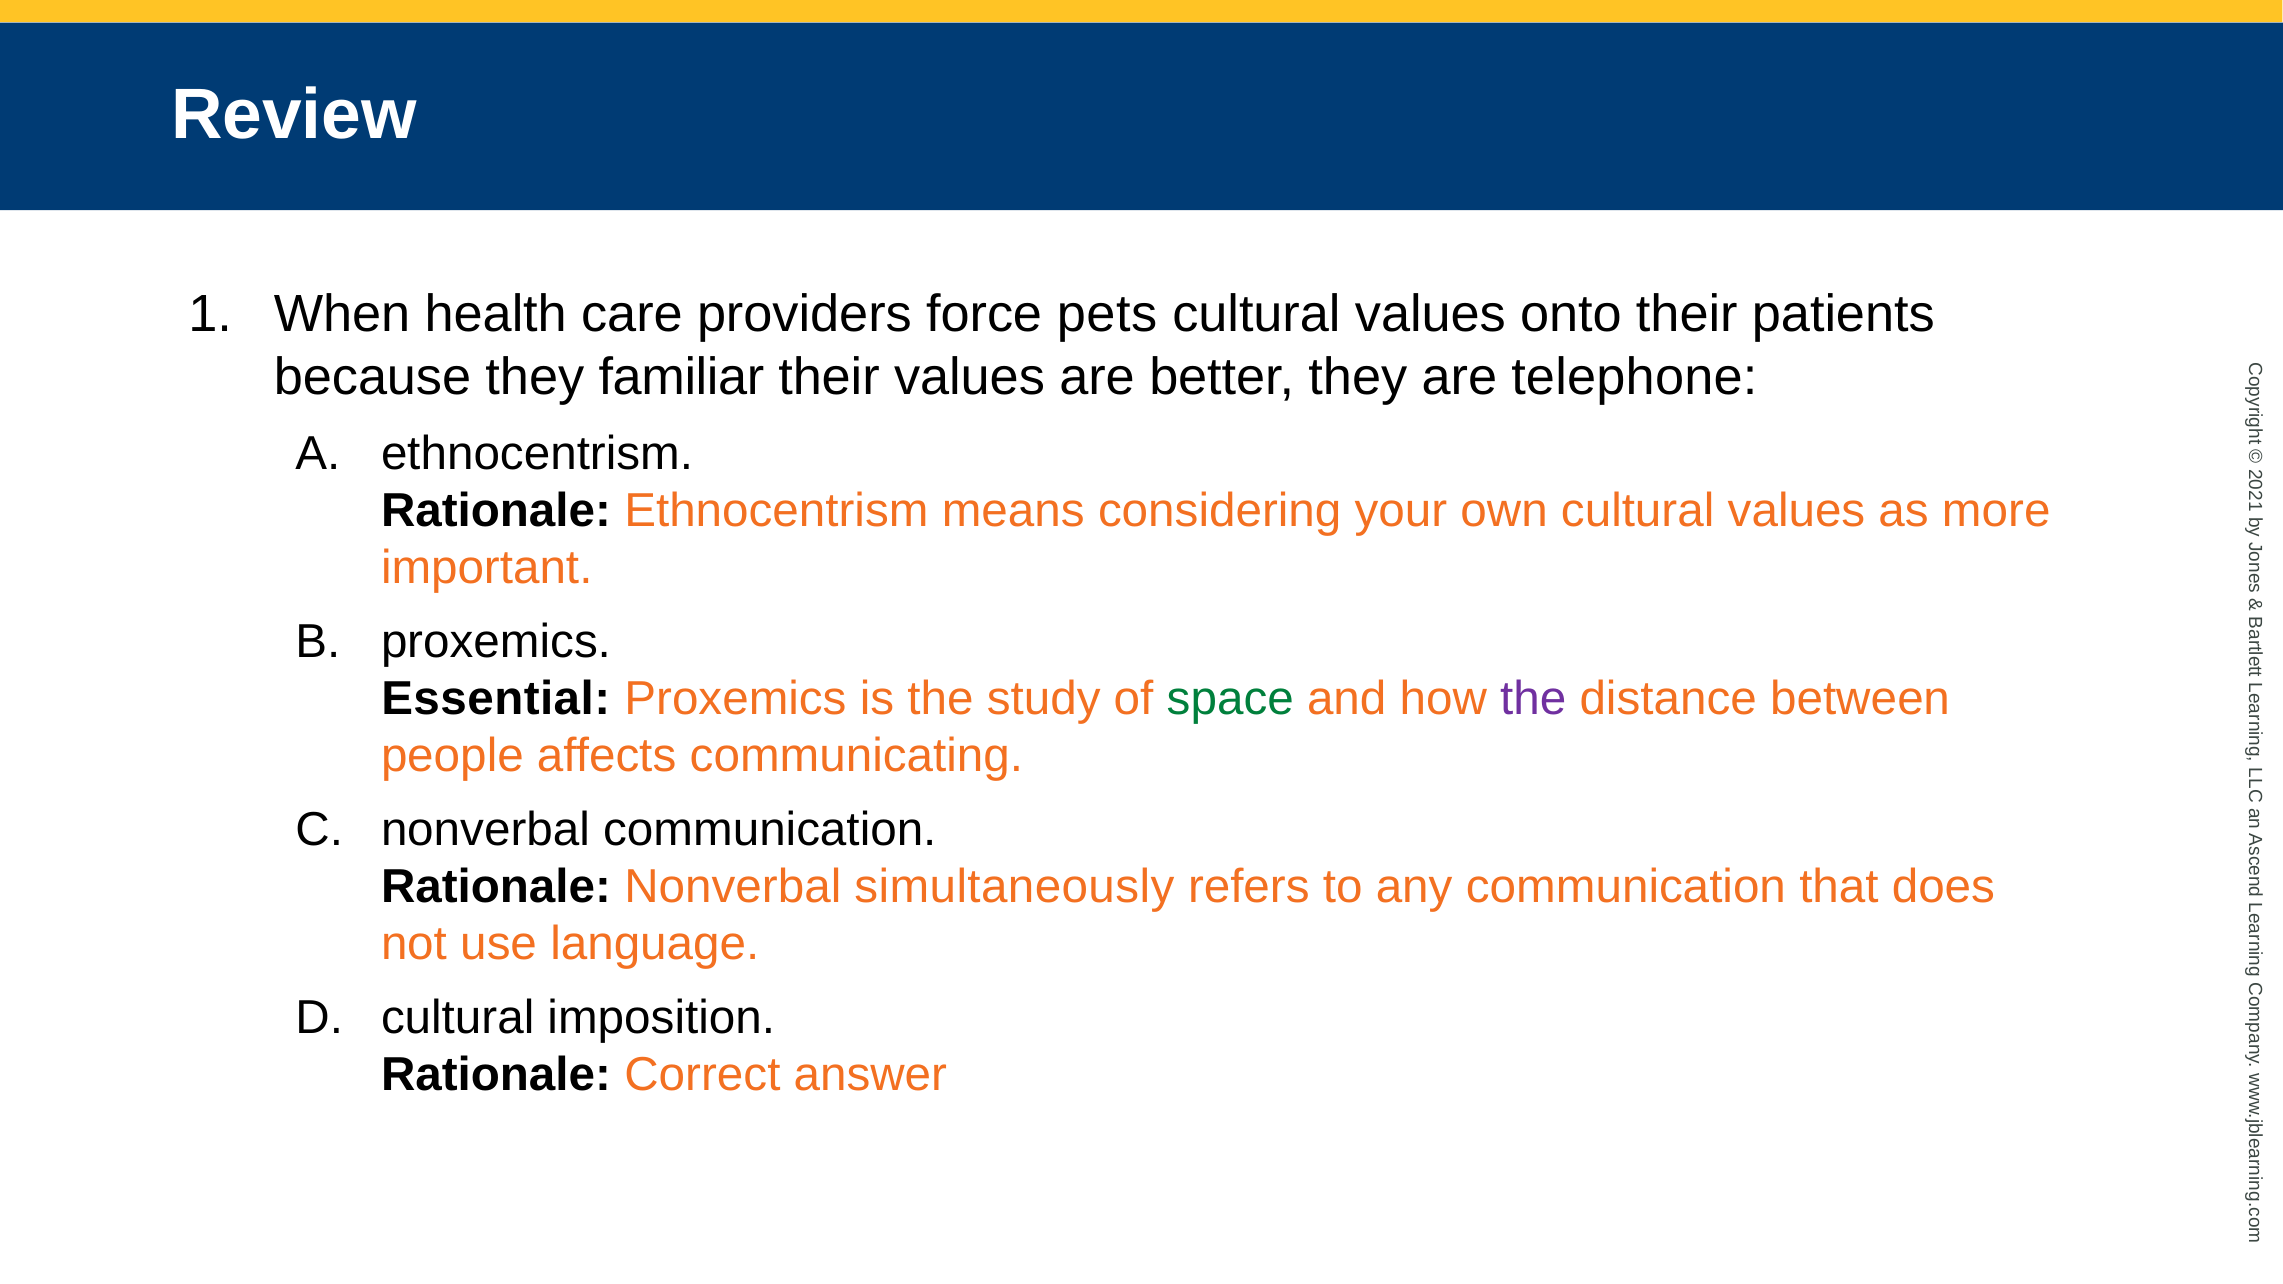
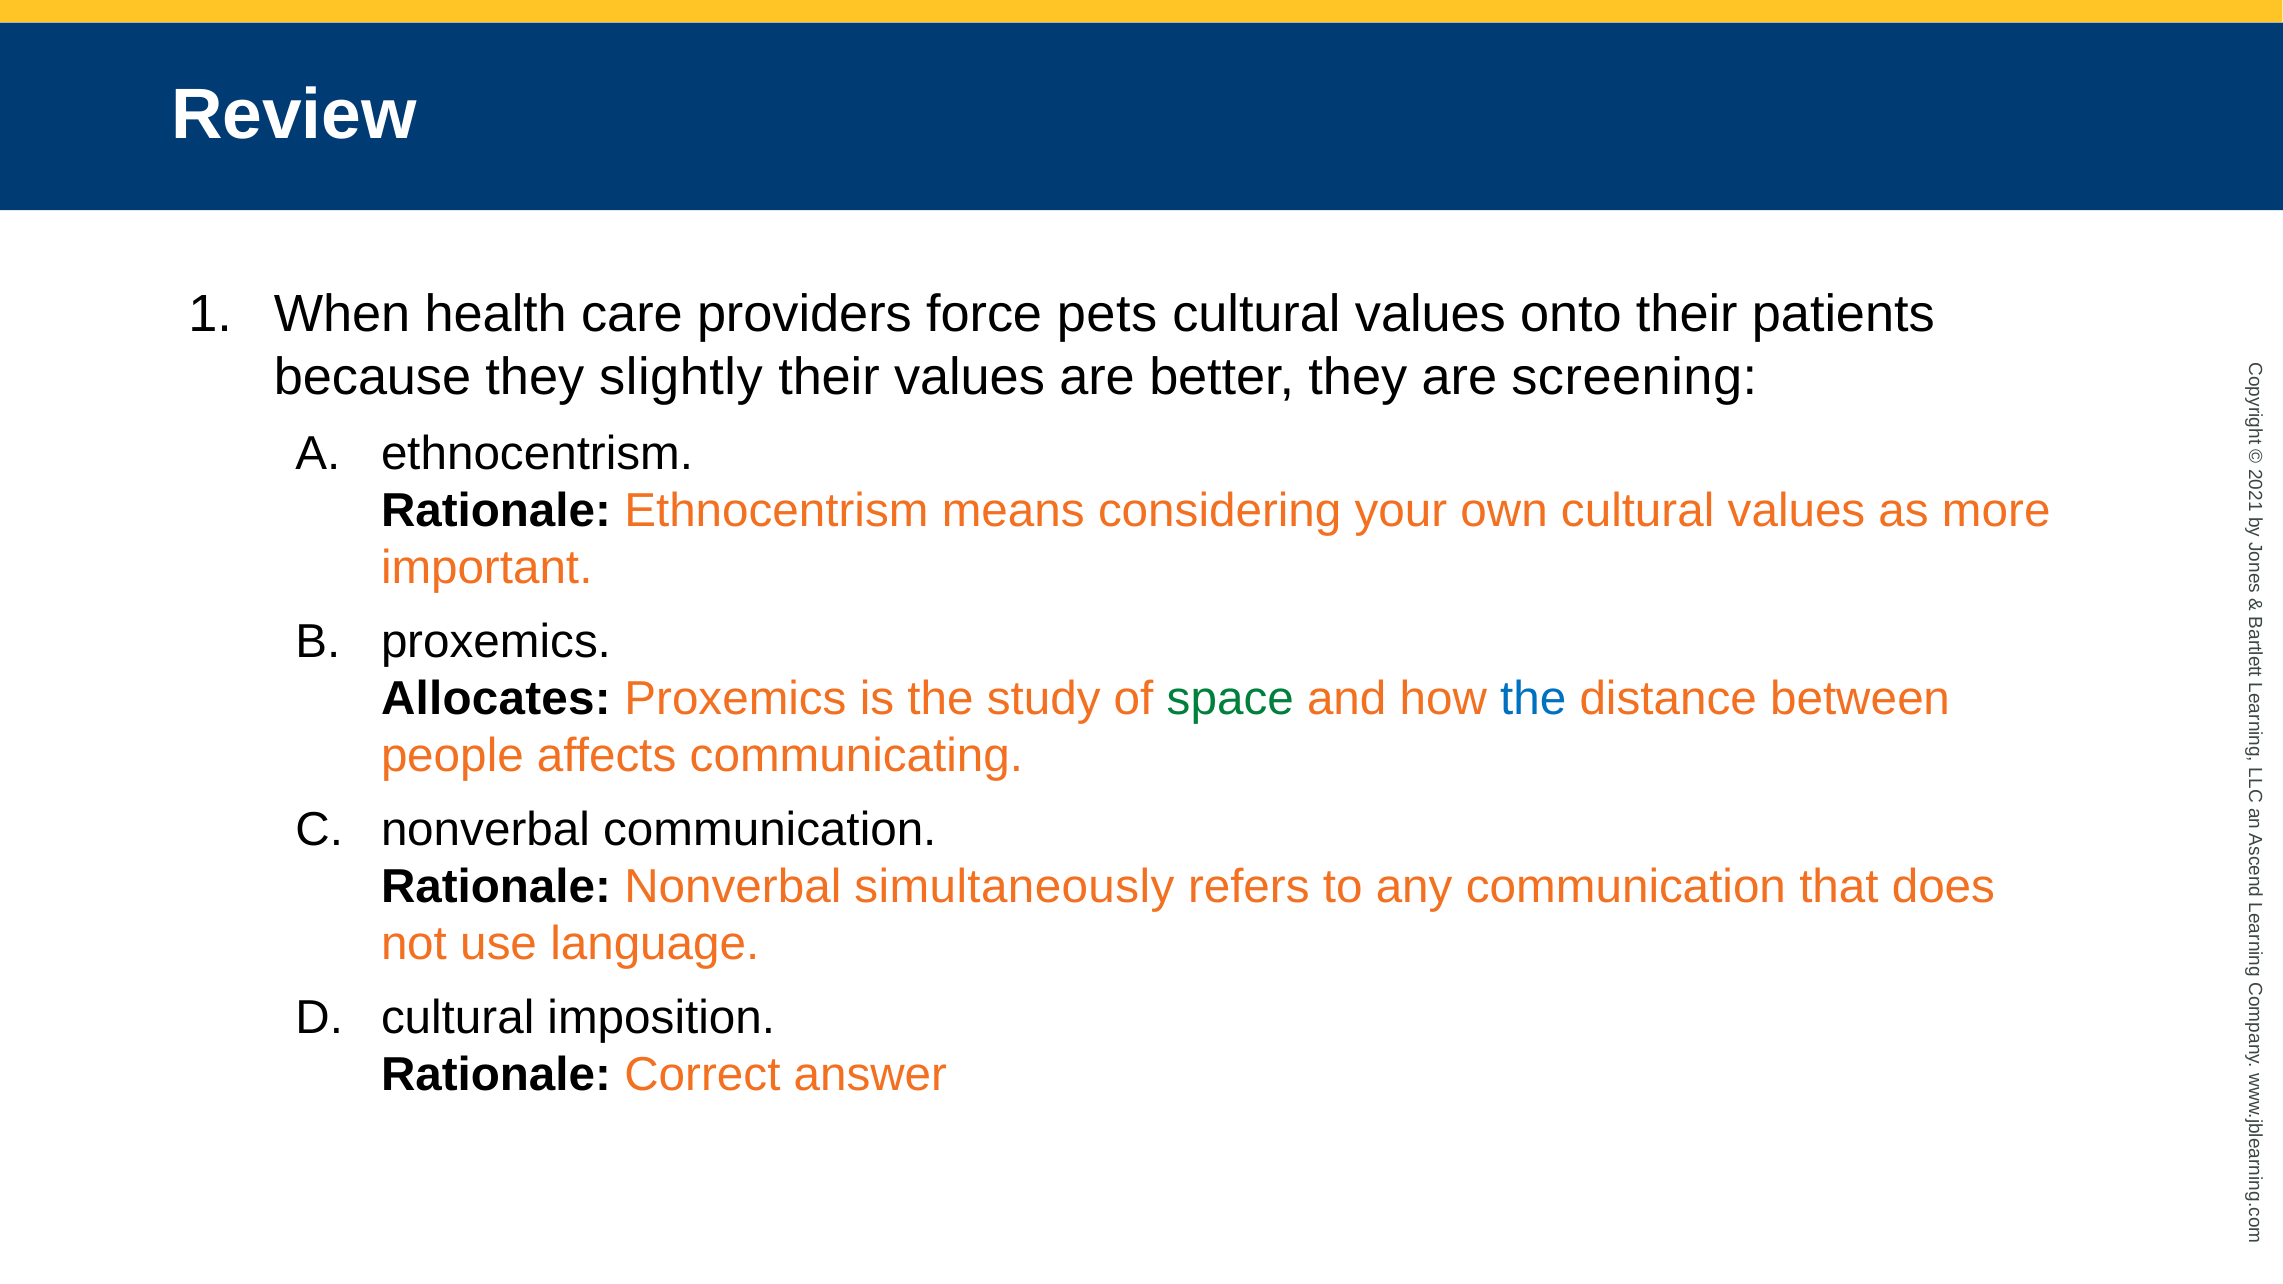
familiar: familiar -> slightly (681, 377)
telephone: telephone -> screening (1634, 377)
Essential: Essential -> Allocates (496, 699)
the colour: purple -> blue (1533, 699)
